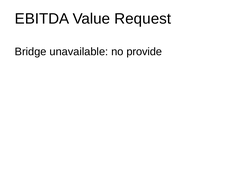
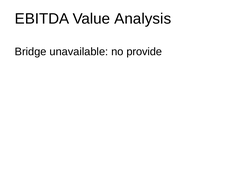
Request: Request -> Analysis (143, 19)
